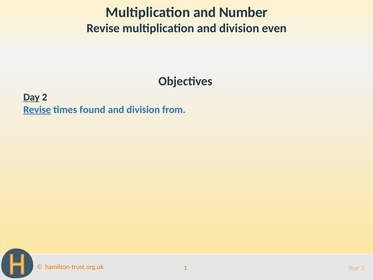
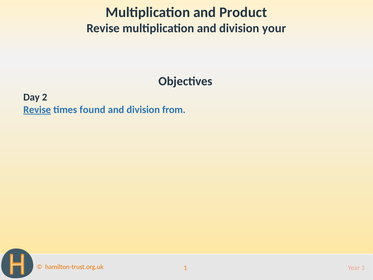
Number: Number -> Product (243, 12)
even: even -> your (274, 28)
Day underline: present -> none (31, 97)
